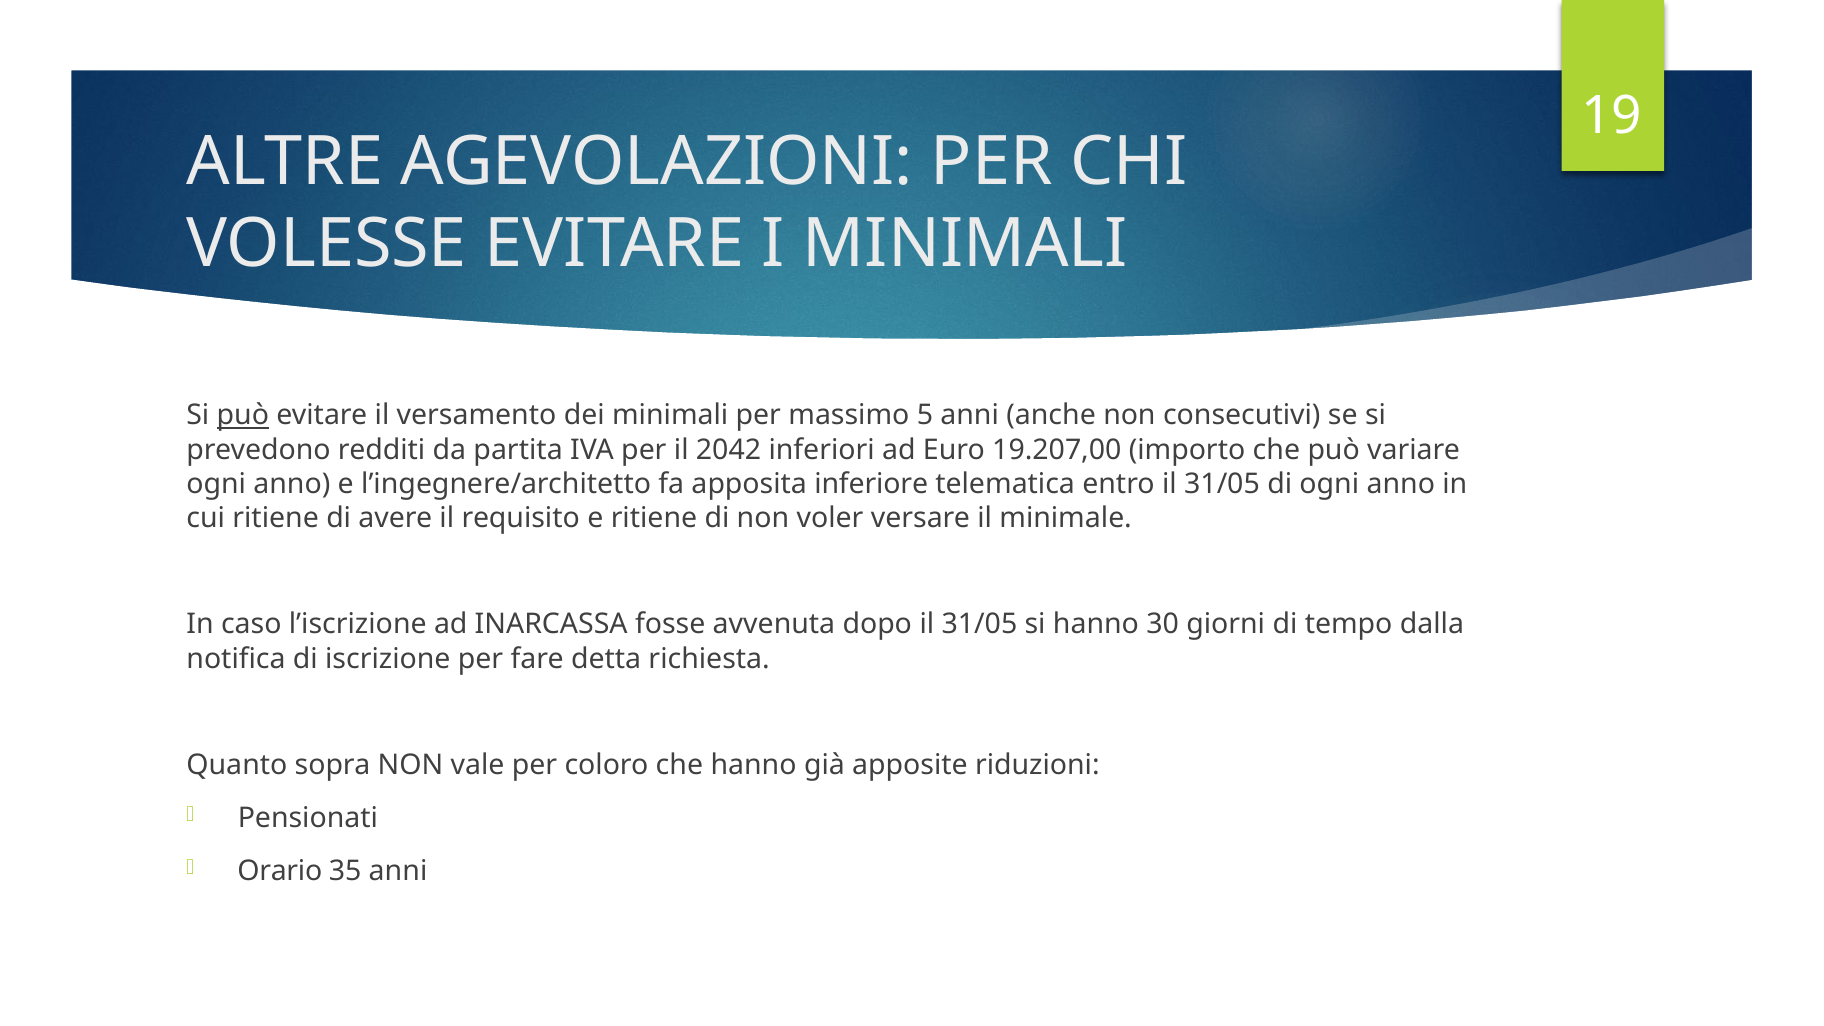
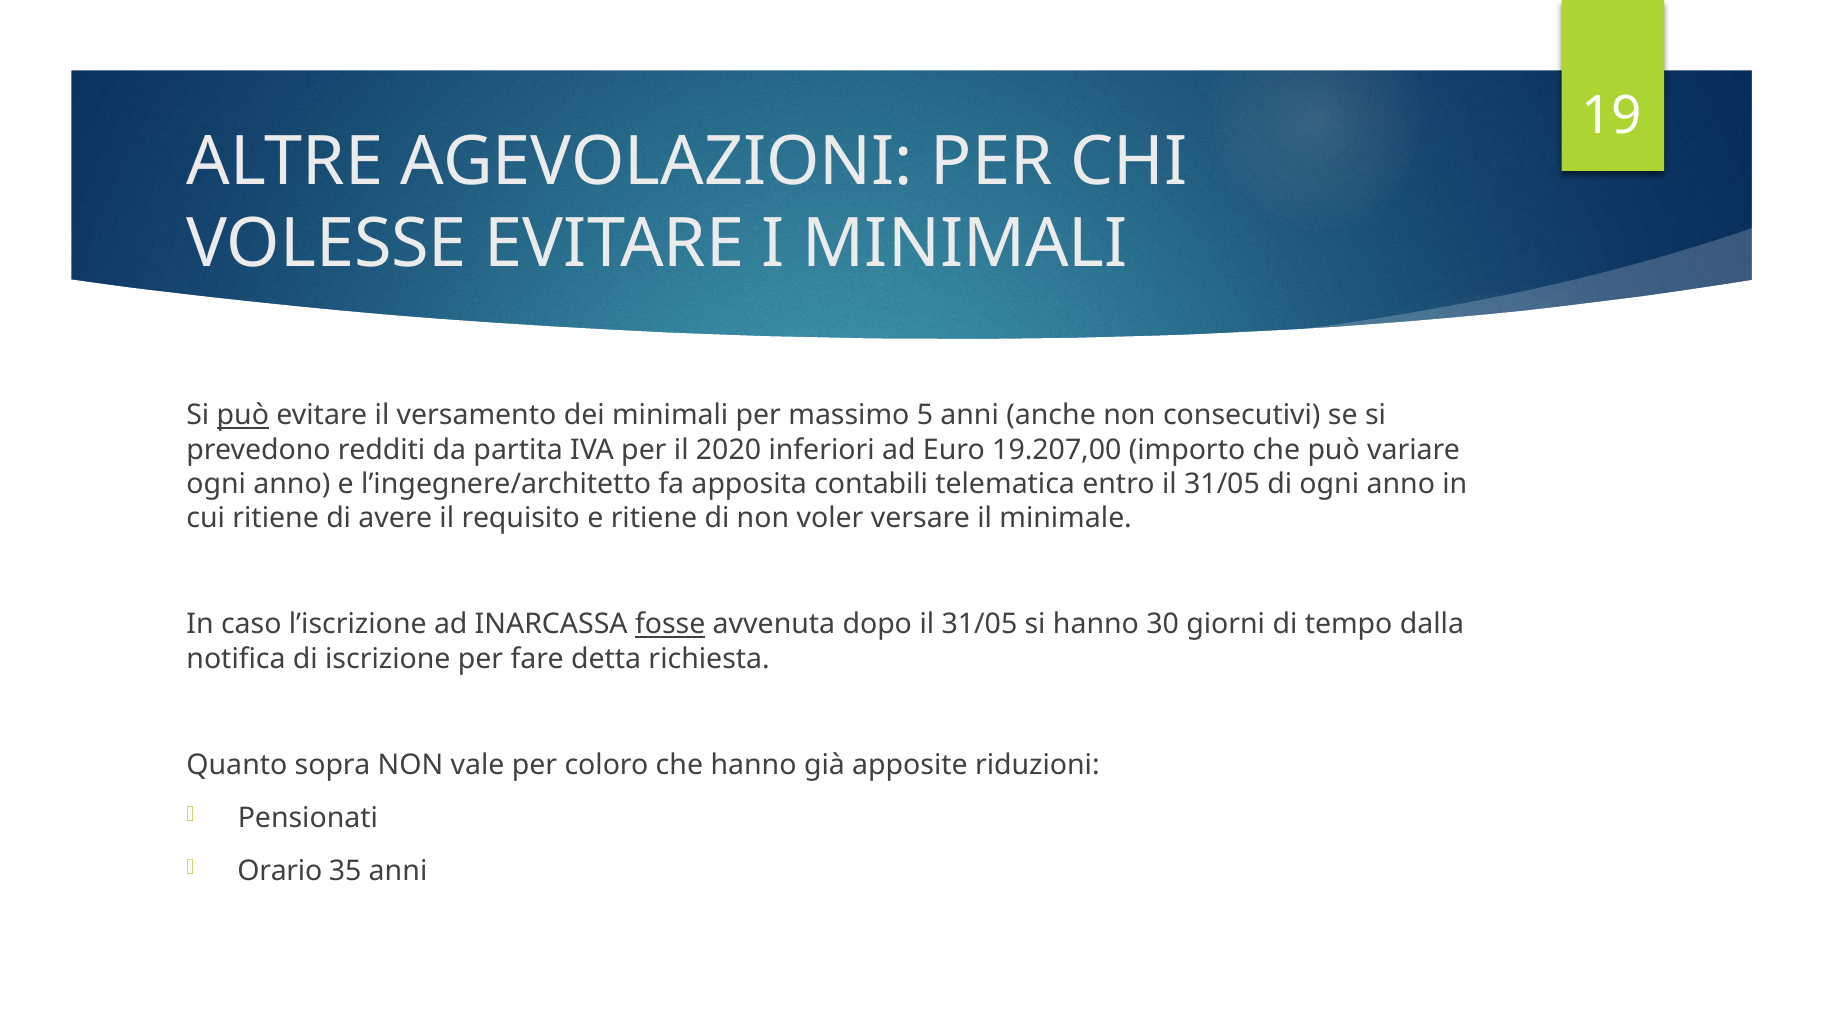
2042: 2042 -> 2020 (729, 450)
inferiore: inferiore -> contabili (871, 484)
fosse underline: none -> present (670, 624)
